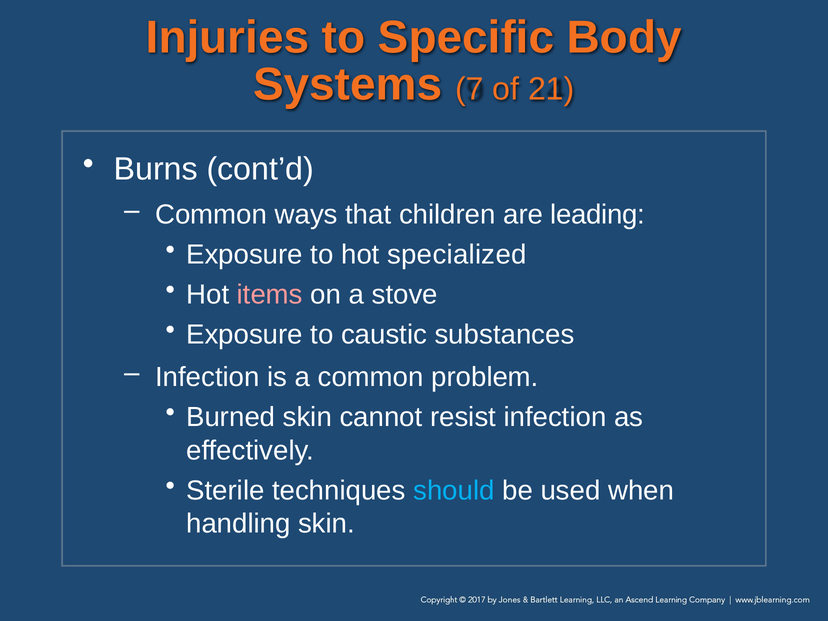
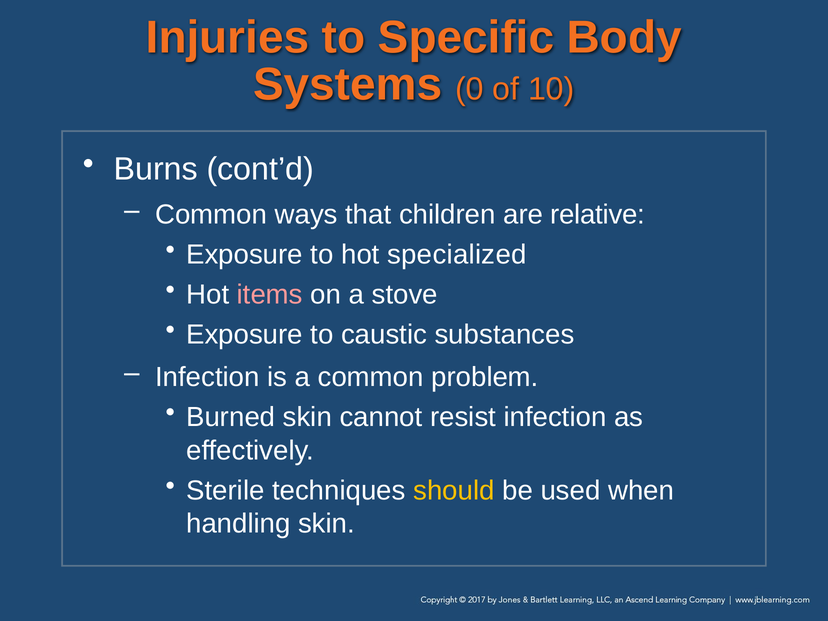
7: 7 -> 0 (469, 89)
21: 21 -> 10 (551, 89)
leading: leading -> relative (598, 214)
should colour: light blue -> yellow (454, 491)
